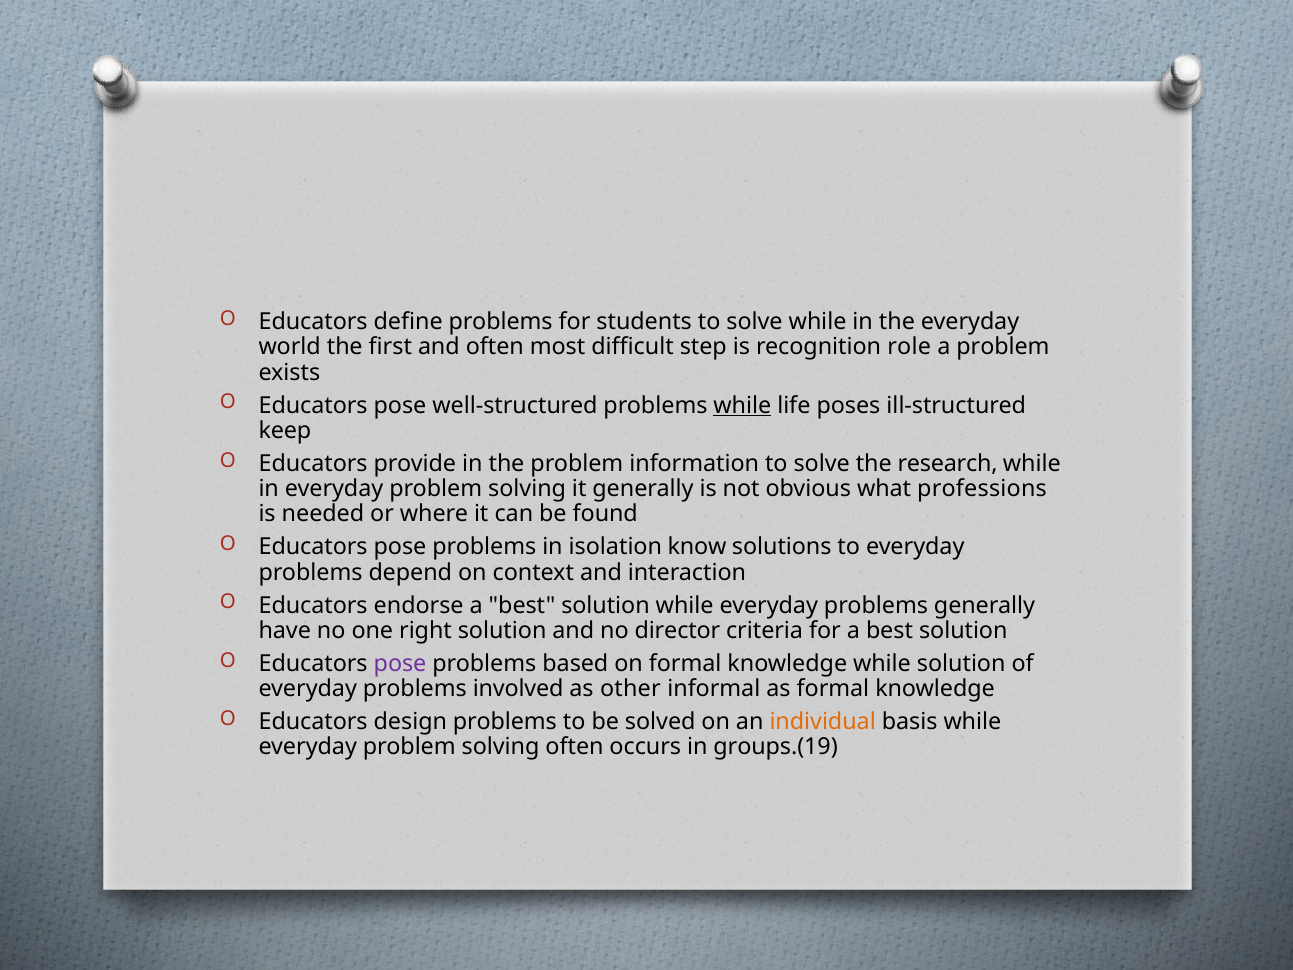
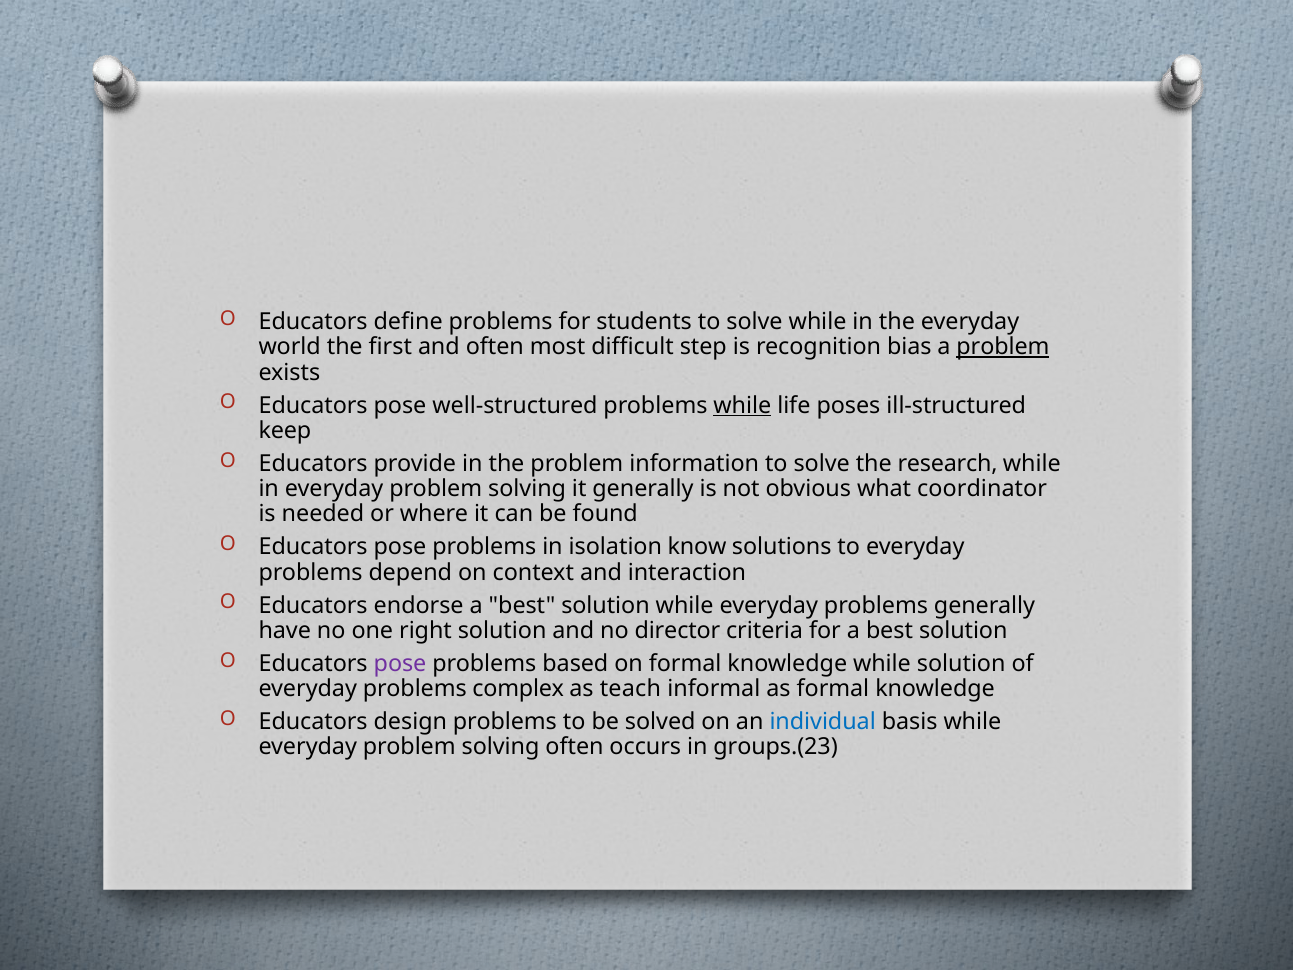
role: role -> bias (909, 347)
problem underline: none -> present (1003, 347)
professions: professions -> coordinator (982, 489)
involved: involved -> complex (518, 689)
other: other -> teach (630, 689)
individual colour: orange -> blue (823, 722)
groups.(19: groups.(19 -> groups.(23 (776, 747)
